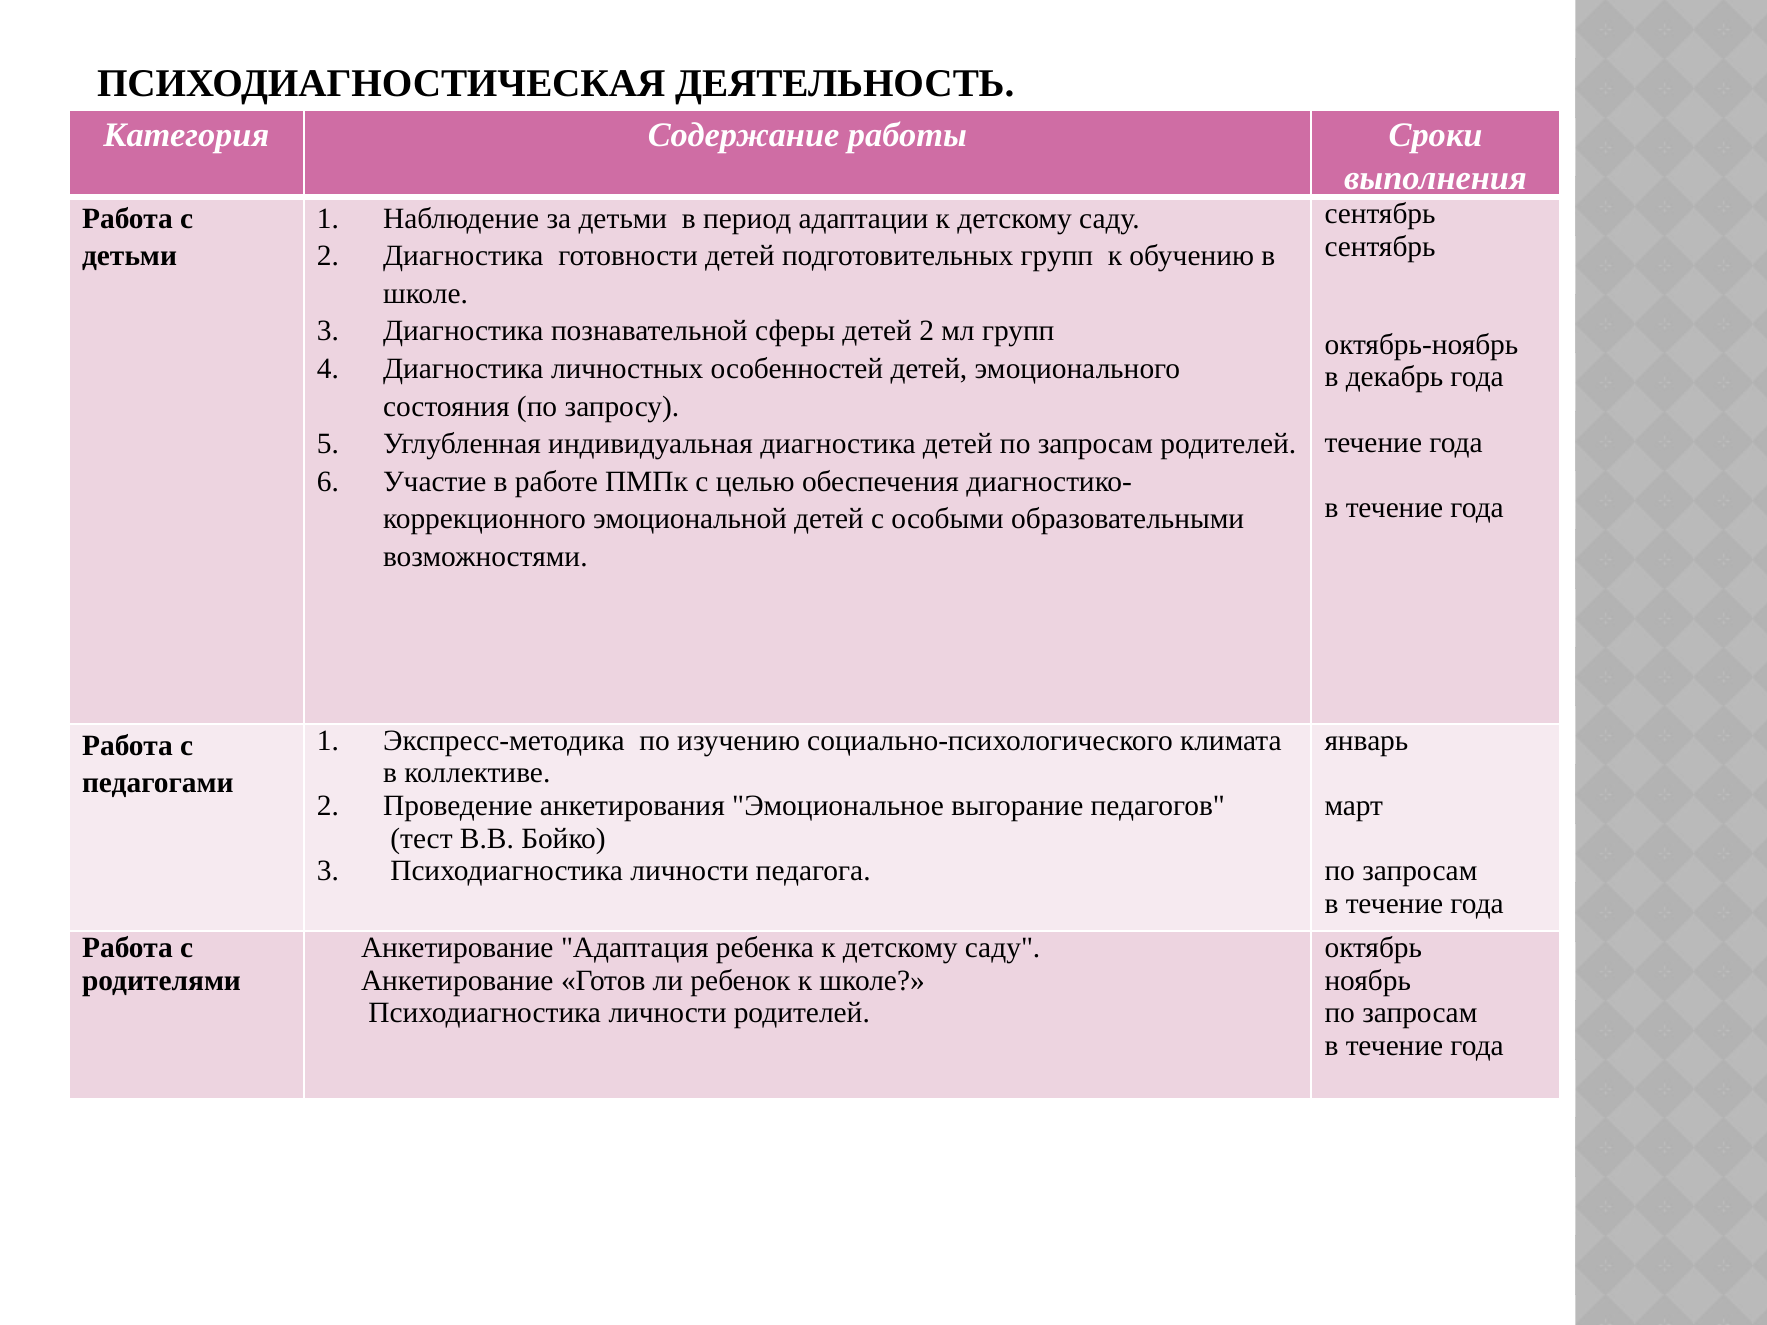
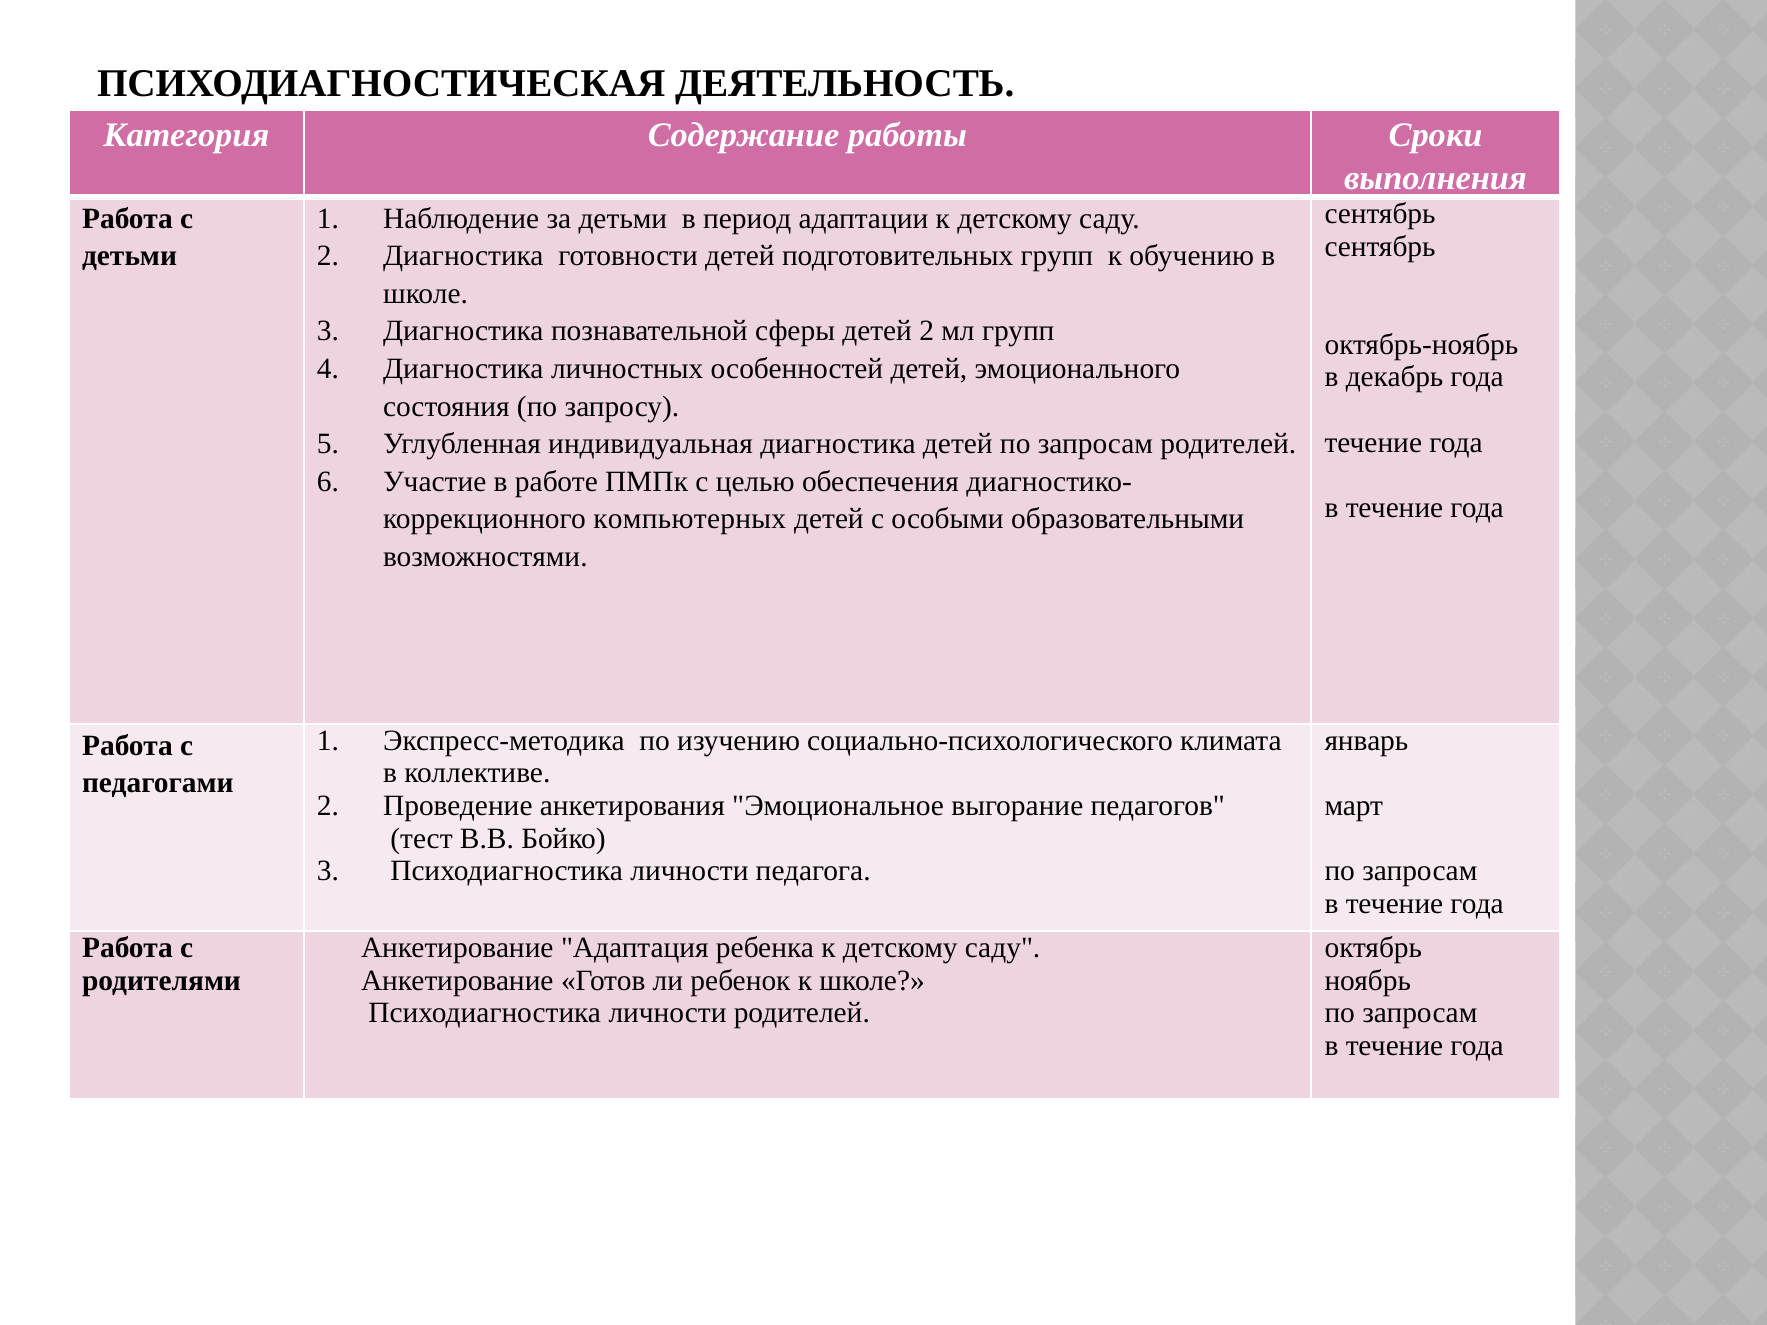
эмоциональной: эмоциональной -> компьютерных (690, 519)
